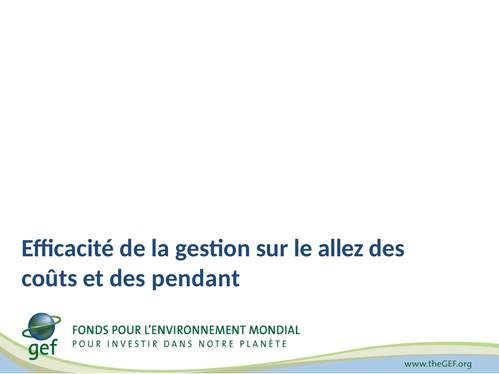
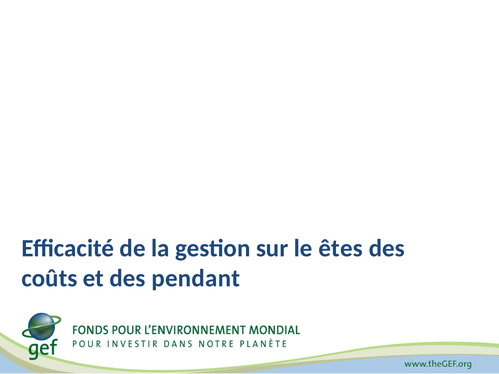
allez: allez -> êtes (341, 248)
